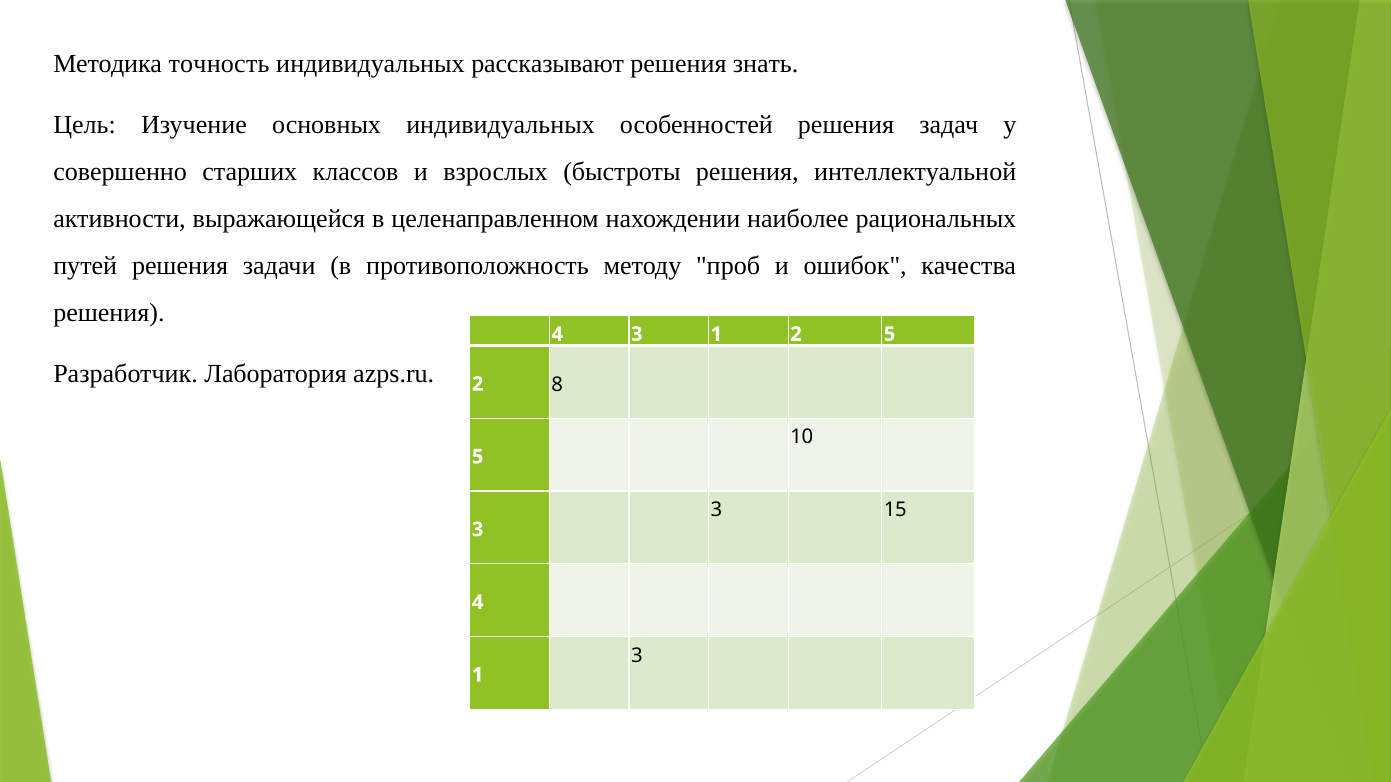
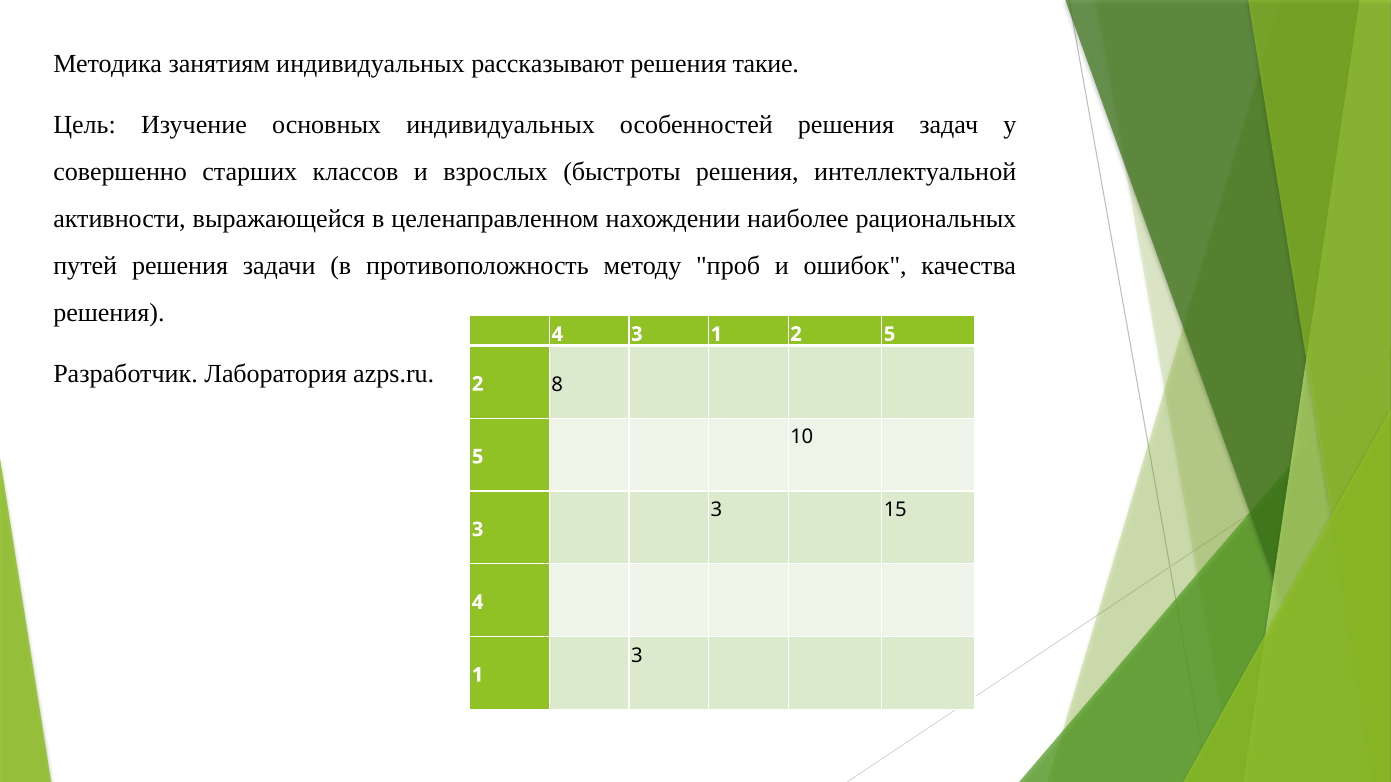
точность: точность -> занятиям (219, 64)
знать: знать -> такие (766, 64)
